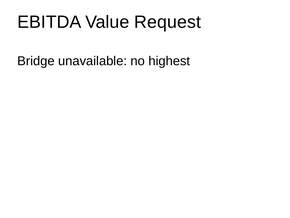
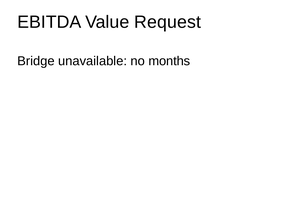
highest: highest -> months (169, 61)
